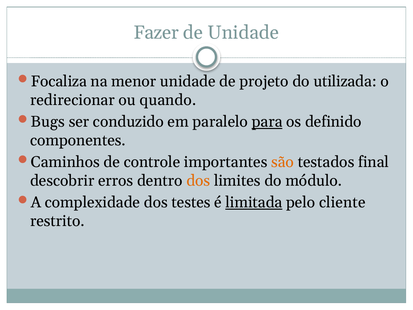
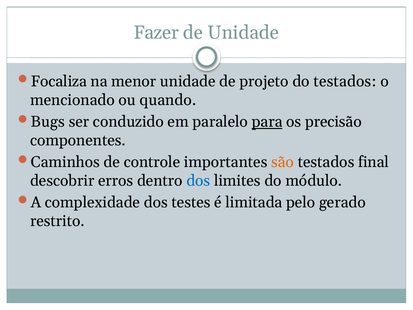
do utilizada: utilizada -> testados (345, 81)
redirecionar: redirecionar -> mencionado (72, 100)
definido: definido -> precisão (333, 122)
dos colour: orange -> blue (198, 181)
limitada underline: present -> none (254, 202)
cliente: cliente -> gerado (342, 202)
